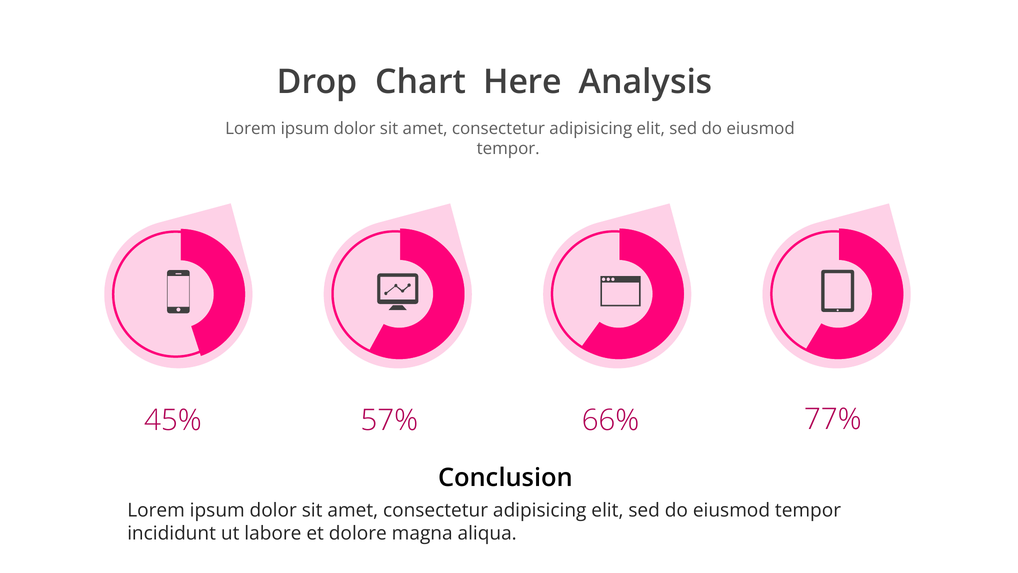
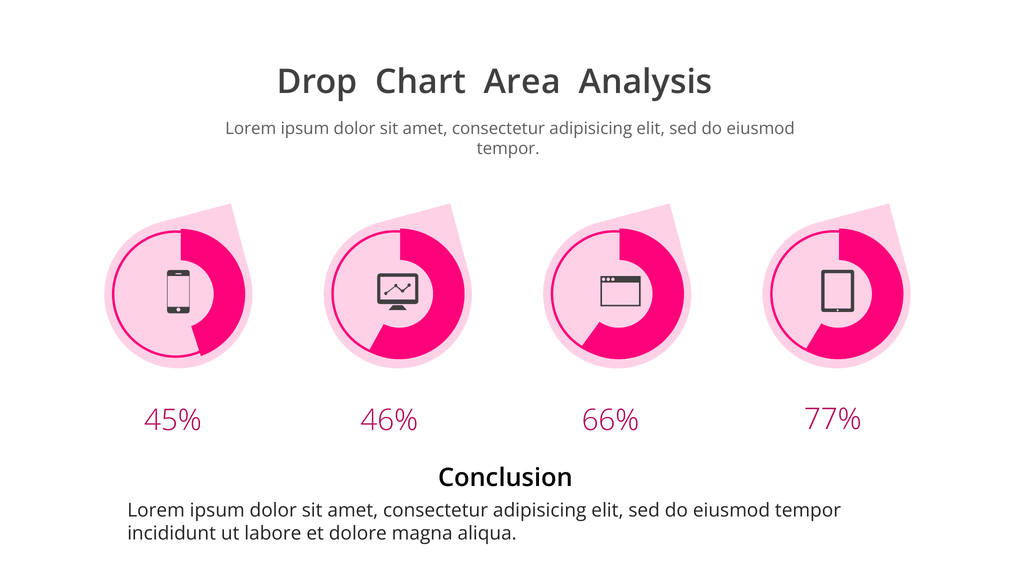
Here: Here -> Area (522, 82)
57%: 57% -> 46% (389, 420)
